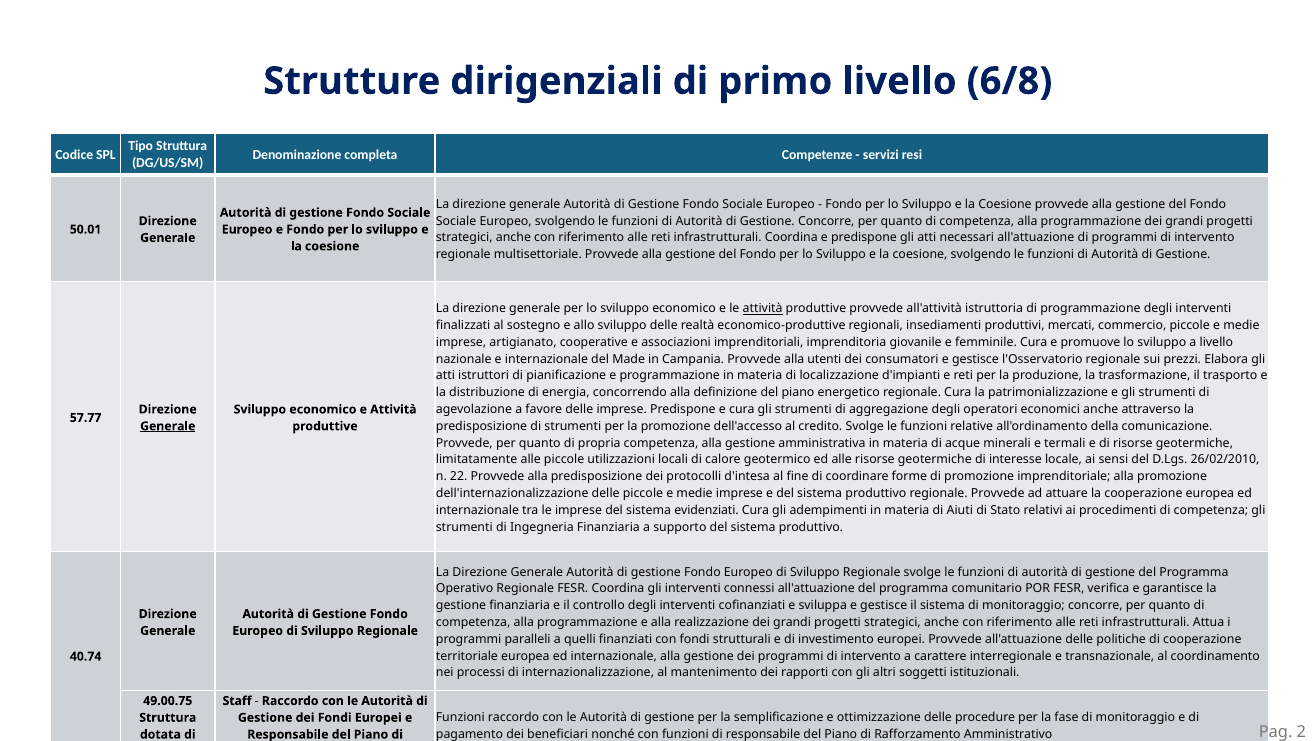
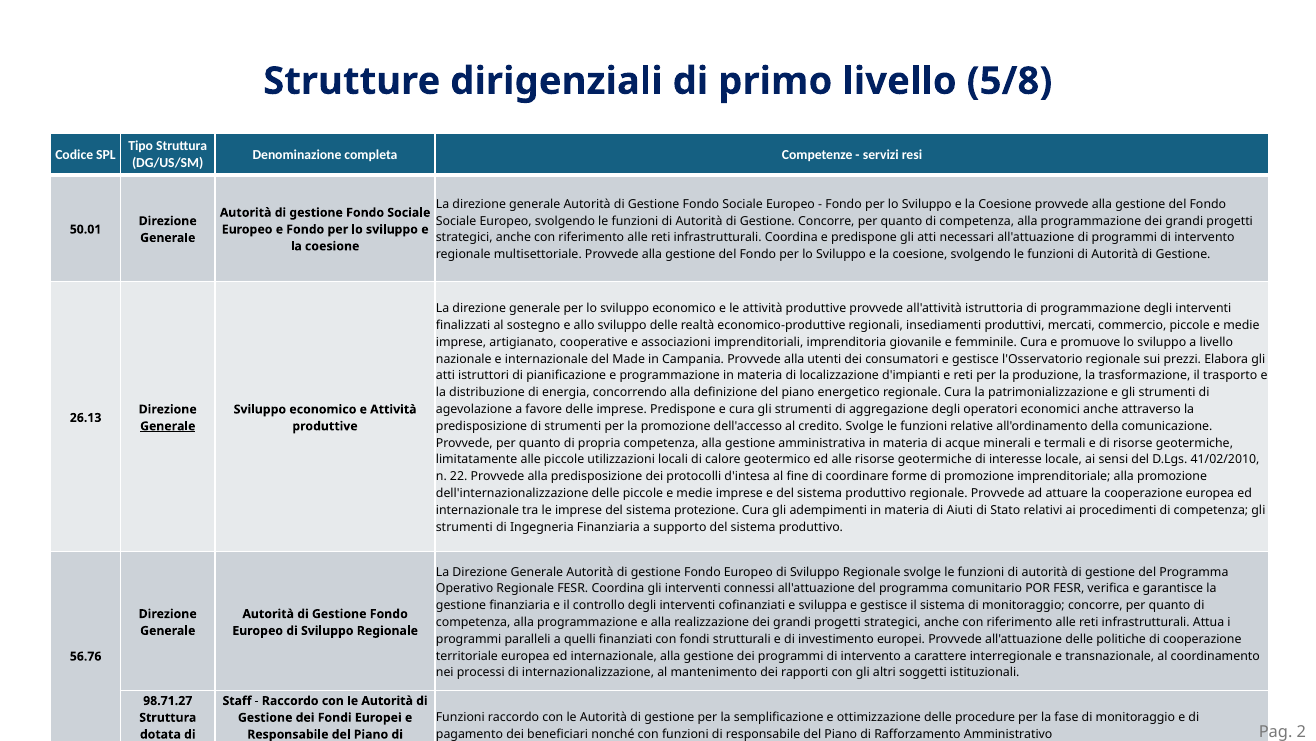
6/8: 6/8 -> 5/8 (1010, 81)
attività underline: present -> none (763, 308)
57.77: 57.77 -> 26.13 (86, 417)
26/02/2010: 26/02/2010 -> 41/02/2010 (1225, 459)
evidenziati: evidenziati -> protezione (707, 510)
40.74: 40.74 -> 56.76 (86, 656)
49.00.75: 49.00.75 -> 98.71.27 (168, 700)
